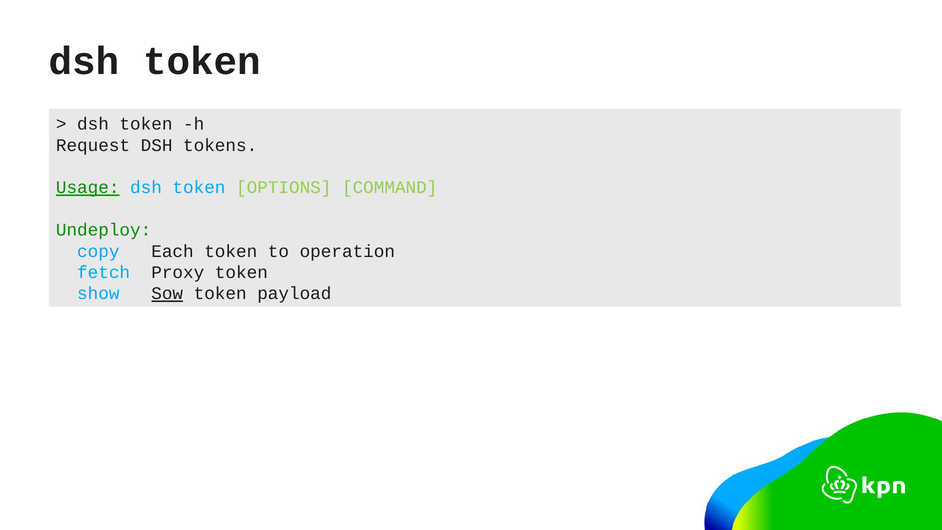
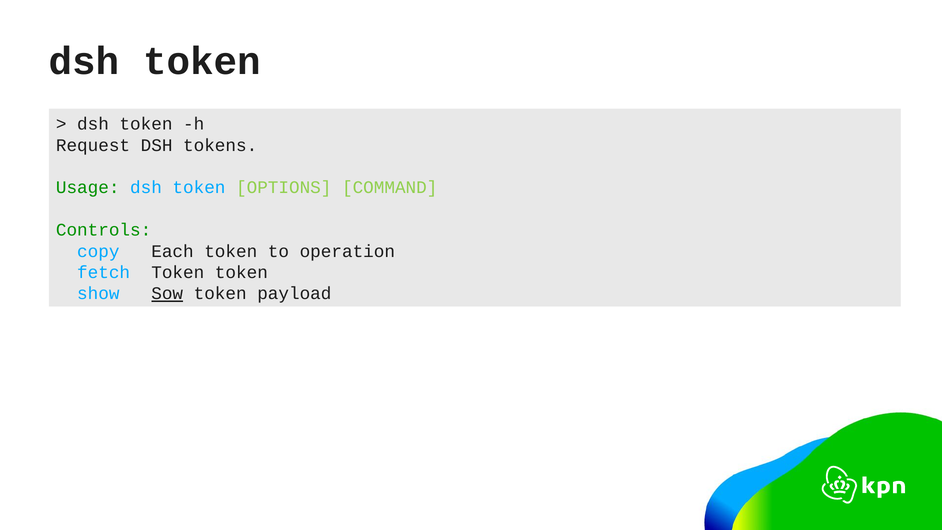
Usage underline: present -> none (88, 188)
Undeploy: Undeploy -> Controls (104, 230)
fetch Proxy: Proxy -> Token (178, 272)
